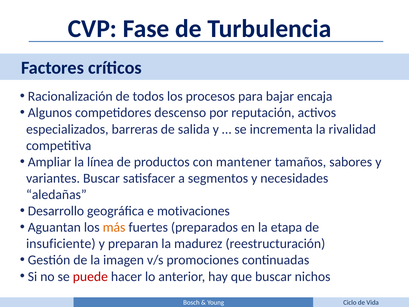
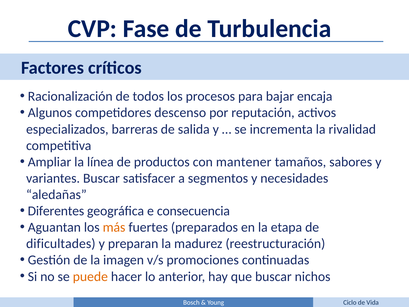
Desarrollo: Desarrollo -> Diferentes (56, 211)
motivaciones: motivaciones -> consecuencia (193, 211)
insuficiente: insuficiente -> dificultades (61, 244)
puede colour: red -> orange (90, 276)
